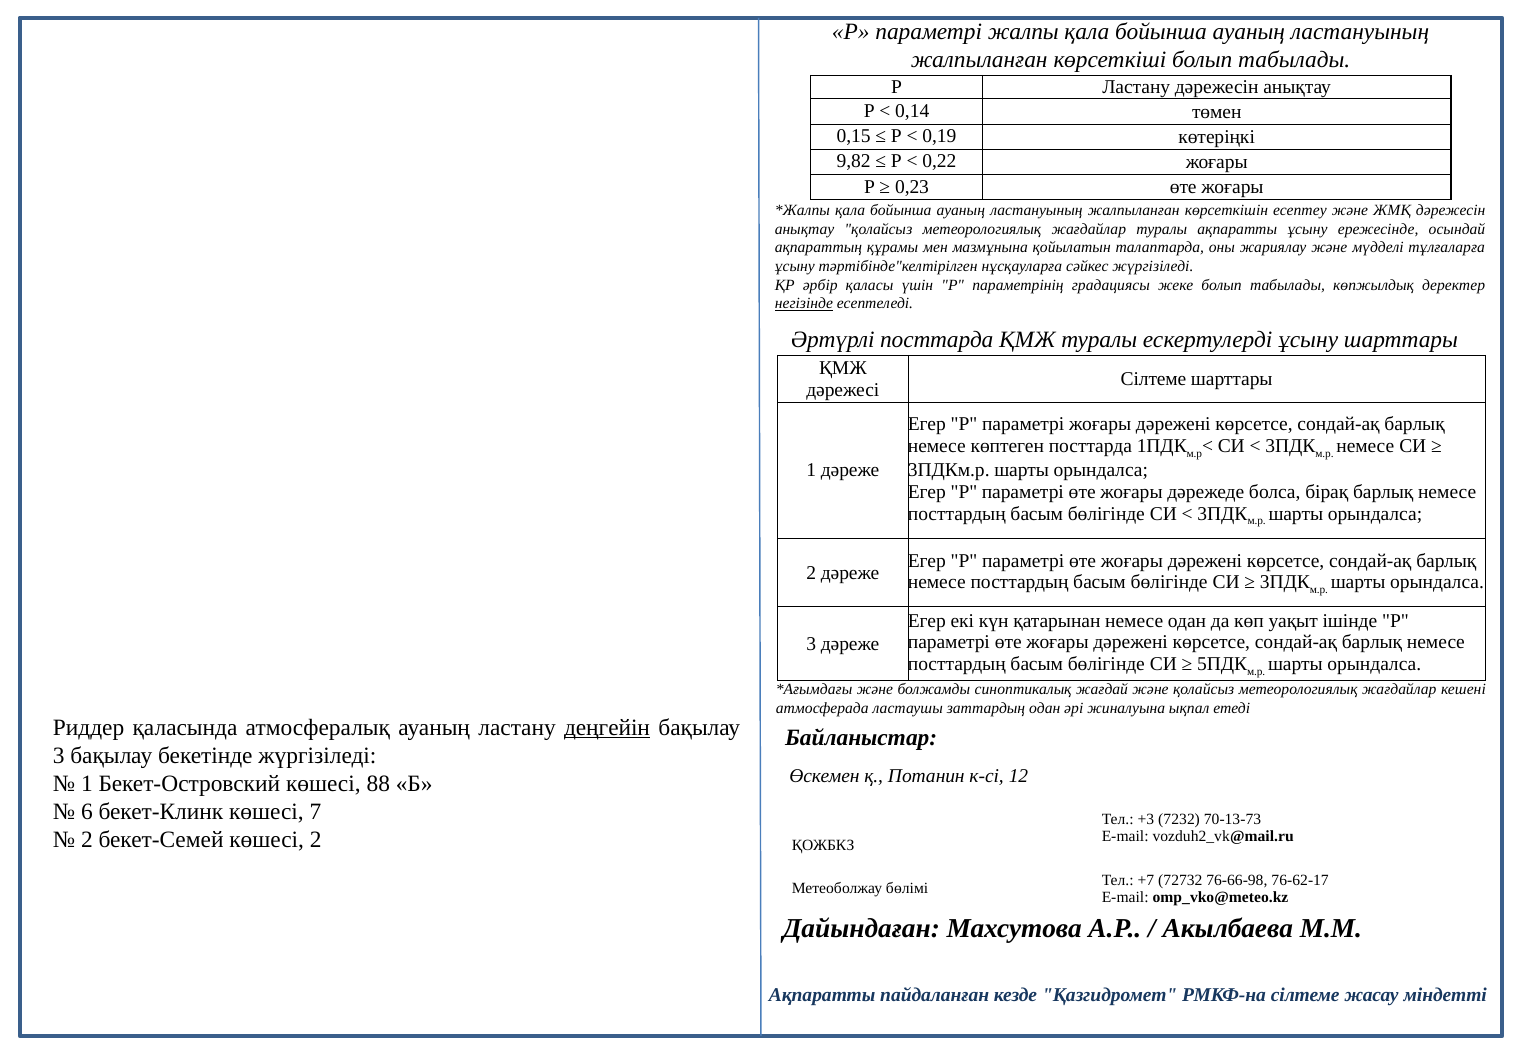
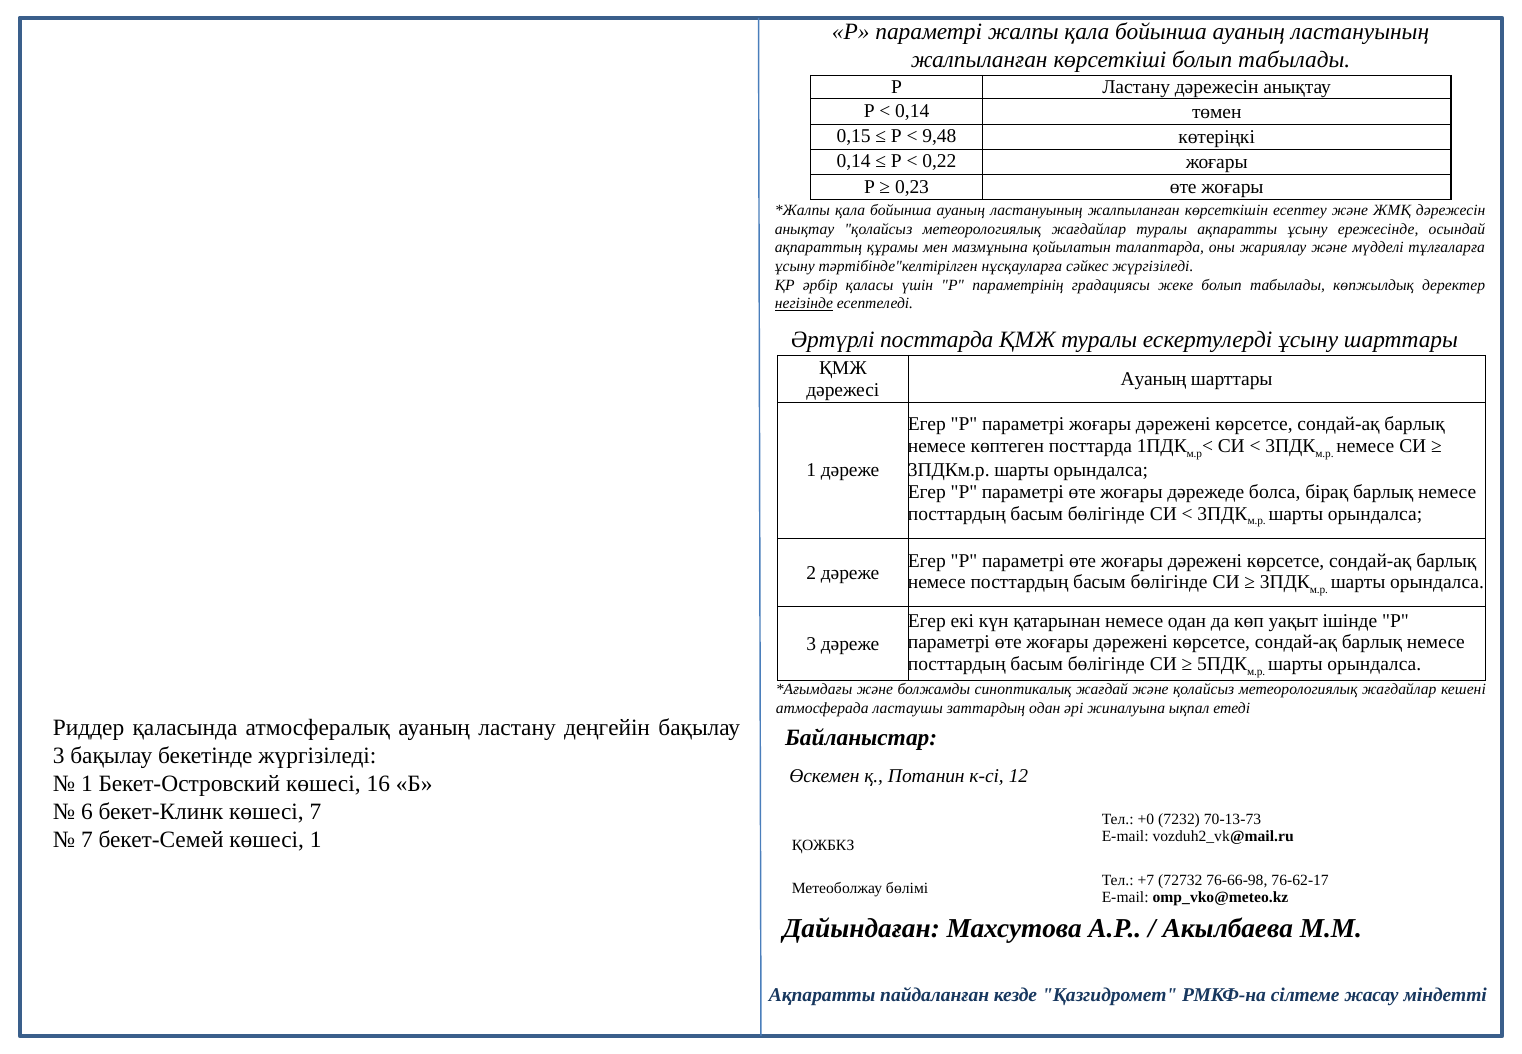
0,19: 0,19 -> 9,48 (939, 136)
9,82: 9,82 -> 0,14 (854, 161)
Сілтеме: Сілтеме -> Ауаның (1154, 379)
деңгейін underline: present -> none (607, 727)
88: 88 -> 16 (378, 784)
+3: +3 -> +0 (1146, 819)
2: 2 -> 7 (87, 840)
көшесі 2: 2 -> 1 (316, 840)
